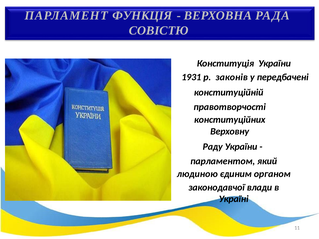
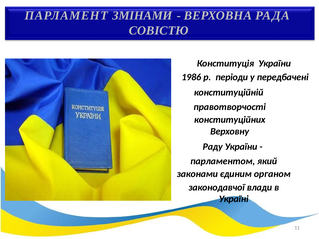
ФУНКЦІЯ: ФУНКЦІЯ -> ЗМІНАМИ (142, 16)
1931: 1931 -> 1986 (191, 77)
законів: законів -> періоди (232, 77)
людиною: людиною -> законами (197, 174)
